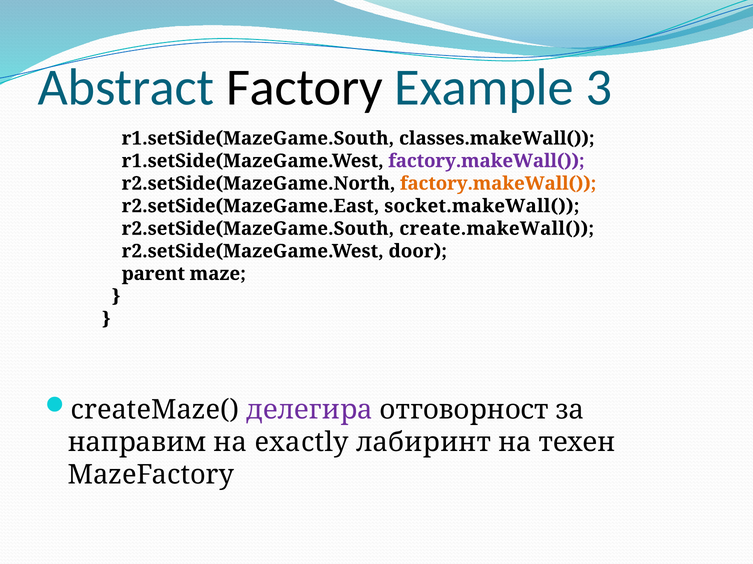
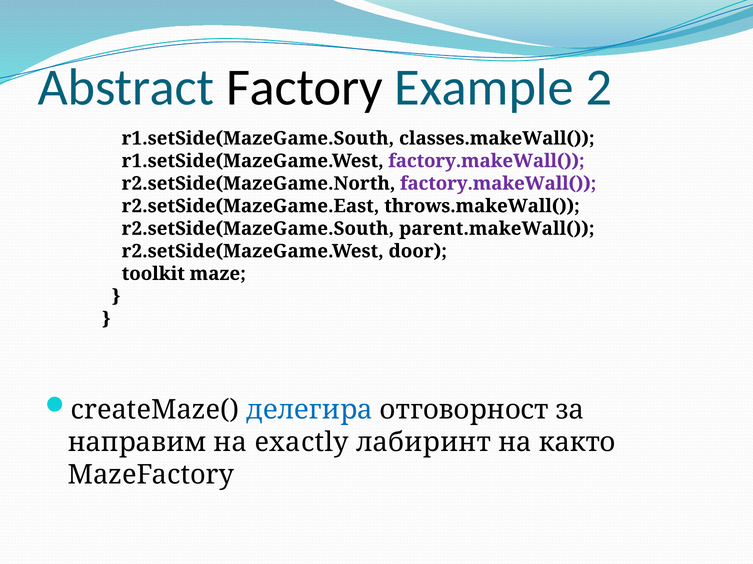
3: 3 -> 2 (599, 88)
factory.makeWall( colour: orange -> purple (498, 184)
socket.makeWall(: socket.makeWall( -> throws.makeWall( (482, 206)
create.makeWall(: create.makeWall( -> parent.makeWall( (497, 229)
parent: parent -> toolkit (153, 274)
делегира colour: purple -> blue (310, 410)
техен: техен -> както (577, 443)
